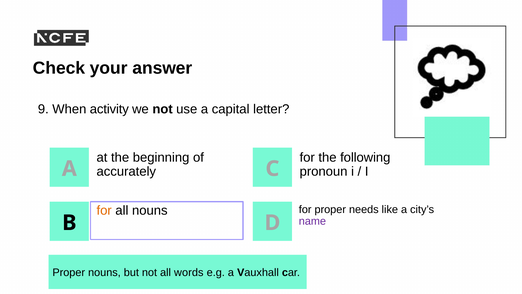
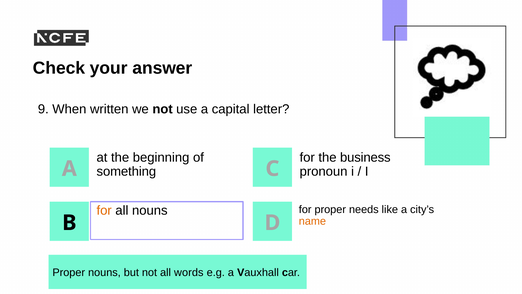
activity: activity -> written (109, 109)
following: following -> business (365, 157)
accurately: accurately -> something (126, 171)
name colour: purple -> orange (312, 221)
